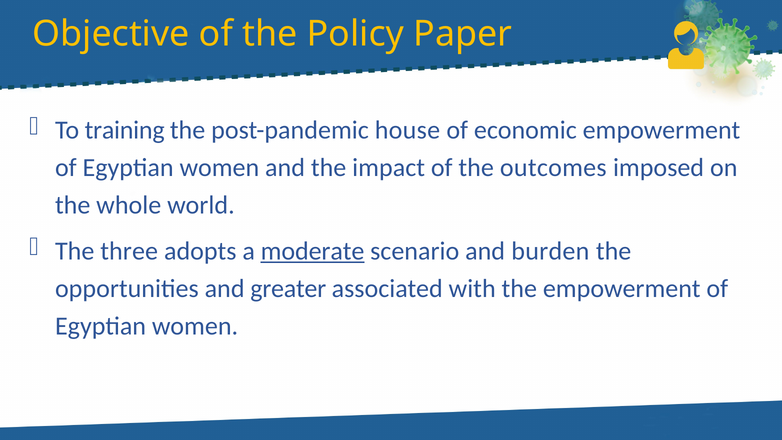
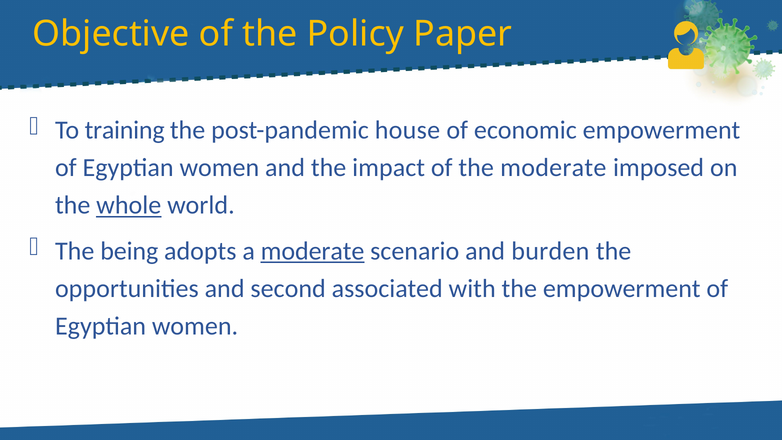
the outcomes: outcomes -> moderate (553, 168)
whole underline: none -> present (129, 205)
three: three -> being (129, 251)
greater: greater -> second (288, 289)
